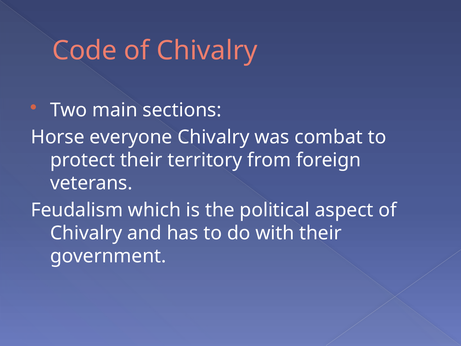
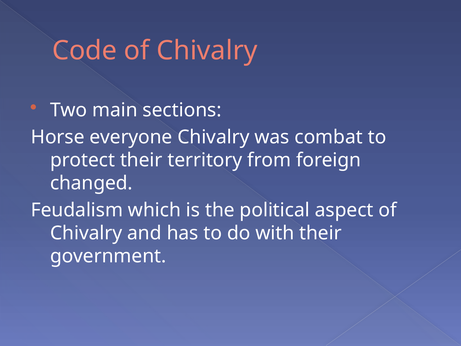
veterans: veterans -> changed (91, 183)
